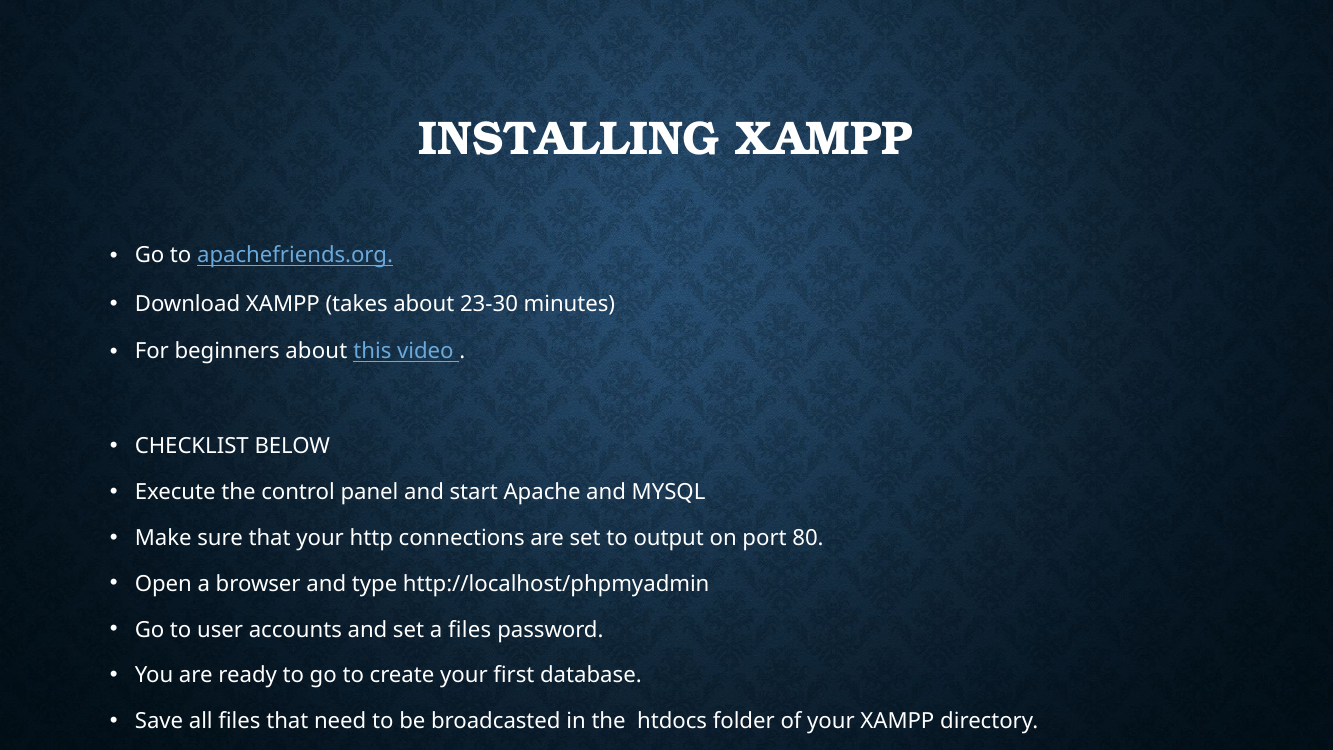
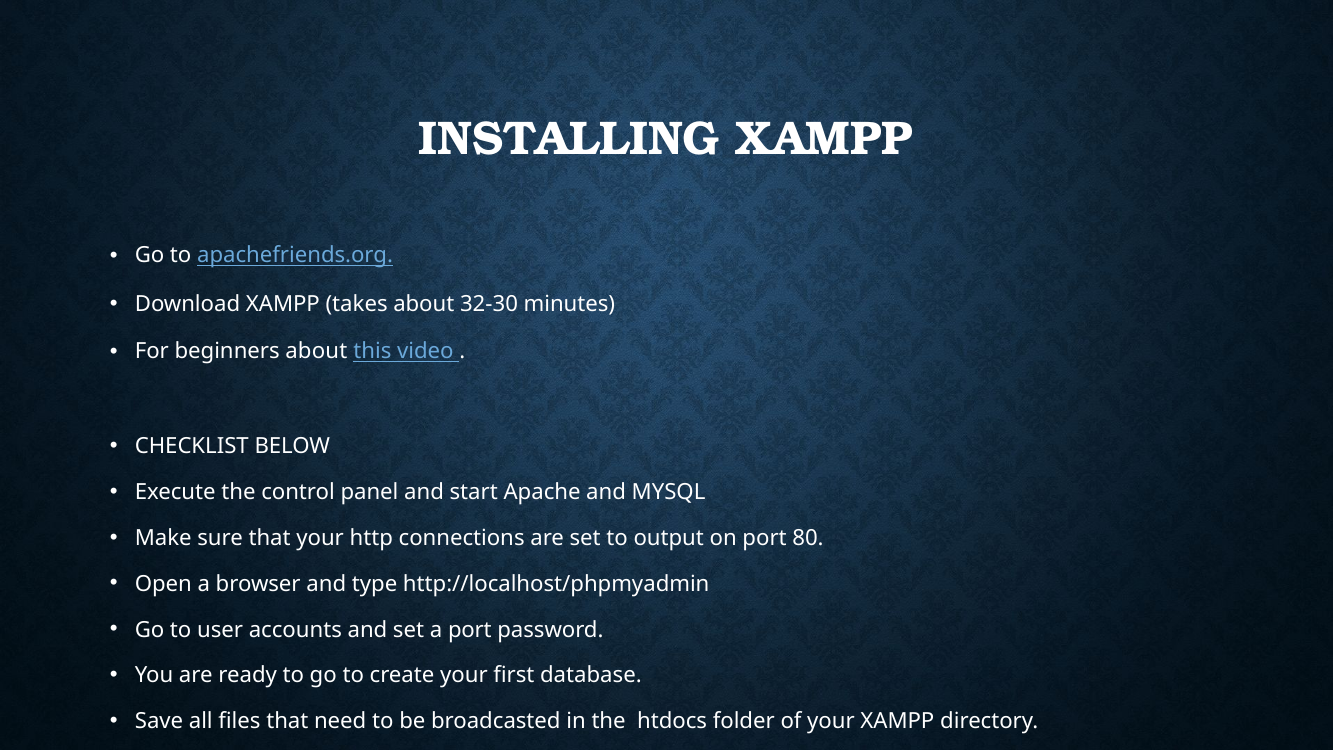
23-30: 23-30 -> 32-30 (489, 304)
a files: files -> port (470, 630)
